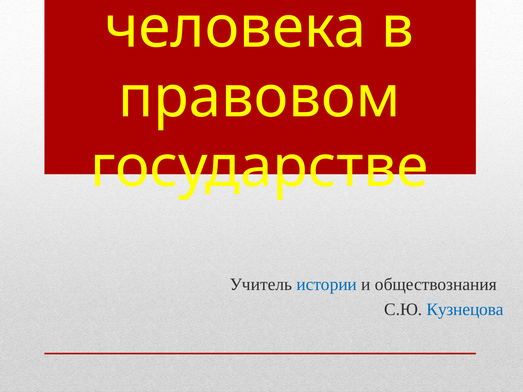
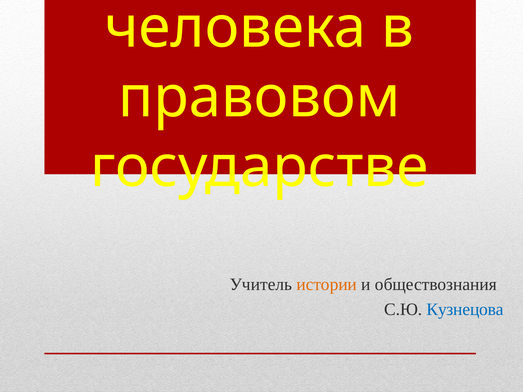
истории colour: blue -> orange (327, 285)
